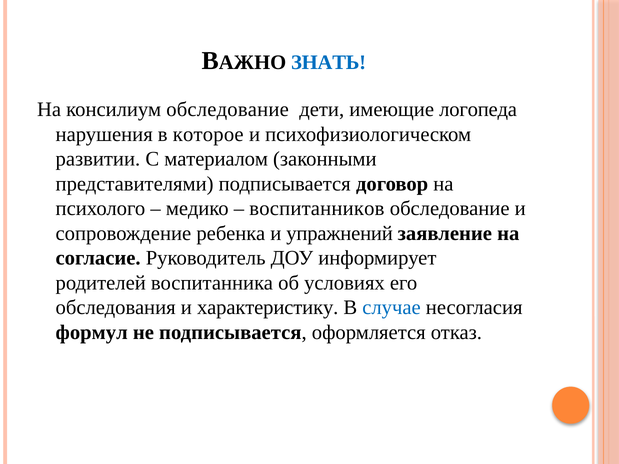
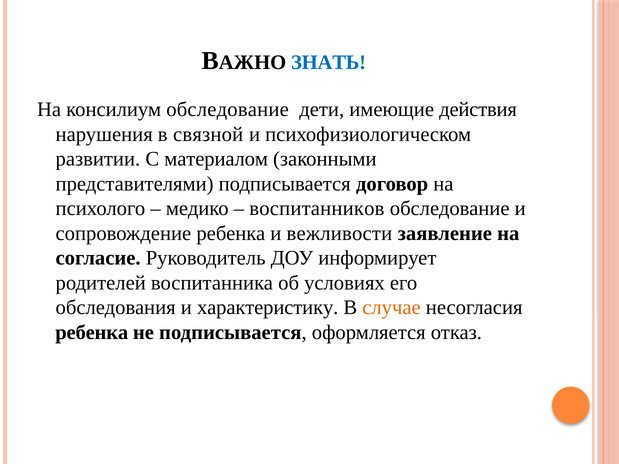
логопеда: логопеда -> действия (478, 110)
которое: которое -> связной (208, 134)
упражнений: упражнений -> вежливости (339, 234)
случае colour: blue -> orange (391, 308)
формул: формул -> ребенка (92, 333)
